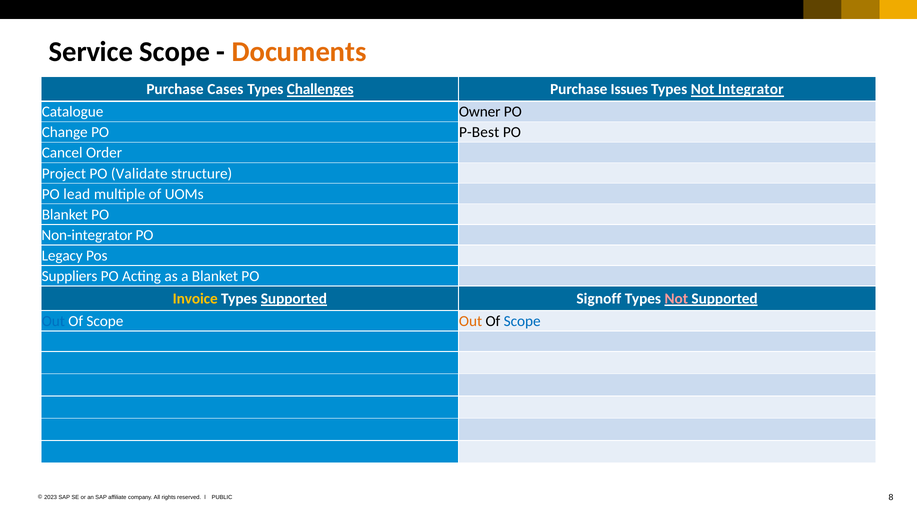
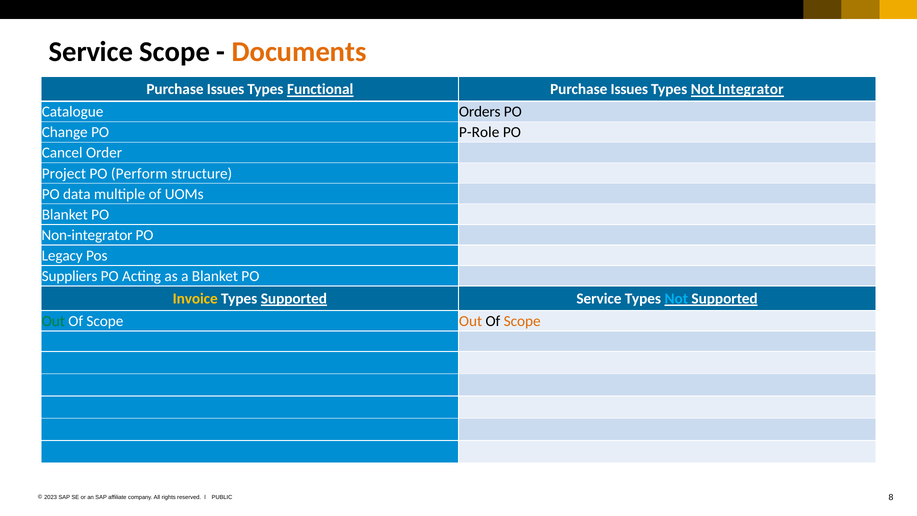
Cases: Cases -> Issues (226, 89)
Challenges: Challenges -> Functional (320, 89)
Owner: Owner -> Orders (480, 112)
P-Best: P-Best -> P-Role (479, 132)
Validate: Validate -> Perform (139, 173)
lead: lead -> data (77, 194)
Supported Signoff: Signoff -> Service (599, 299)
Not colour: pink -> light blue (676, 299)
Out colour: blue -> green (53, 321)
Scope colour: blue -> orange (522, 321)
